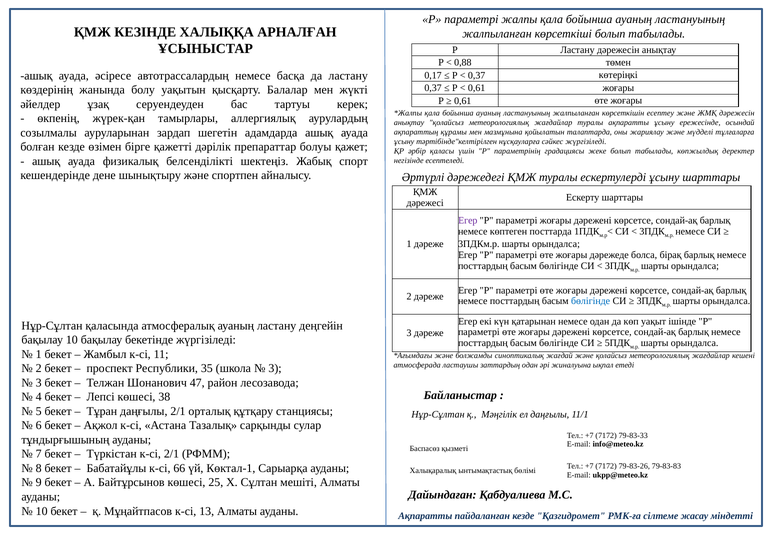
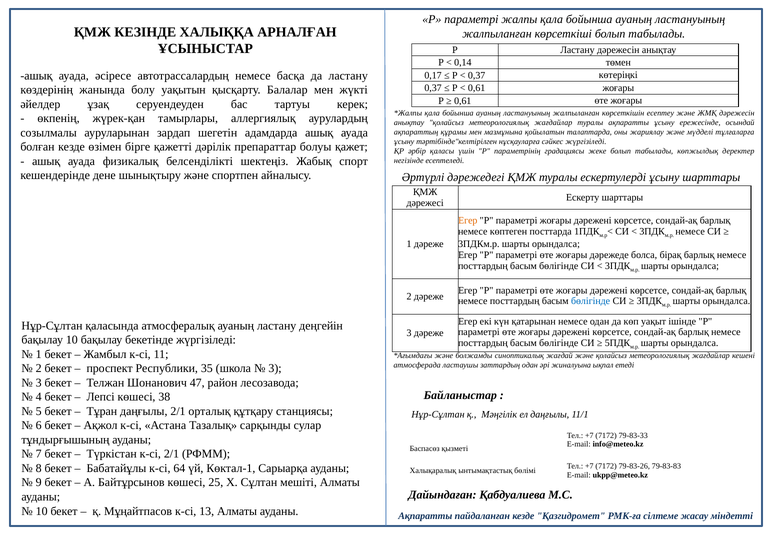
0,88: 0,88 -> 0,14 (463, 63)
Егер colour: purple -> orange (468, 220)
66: 66 -> 64 (179, 468)
